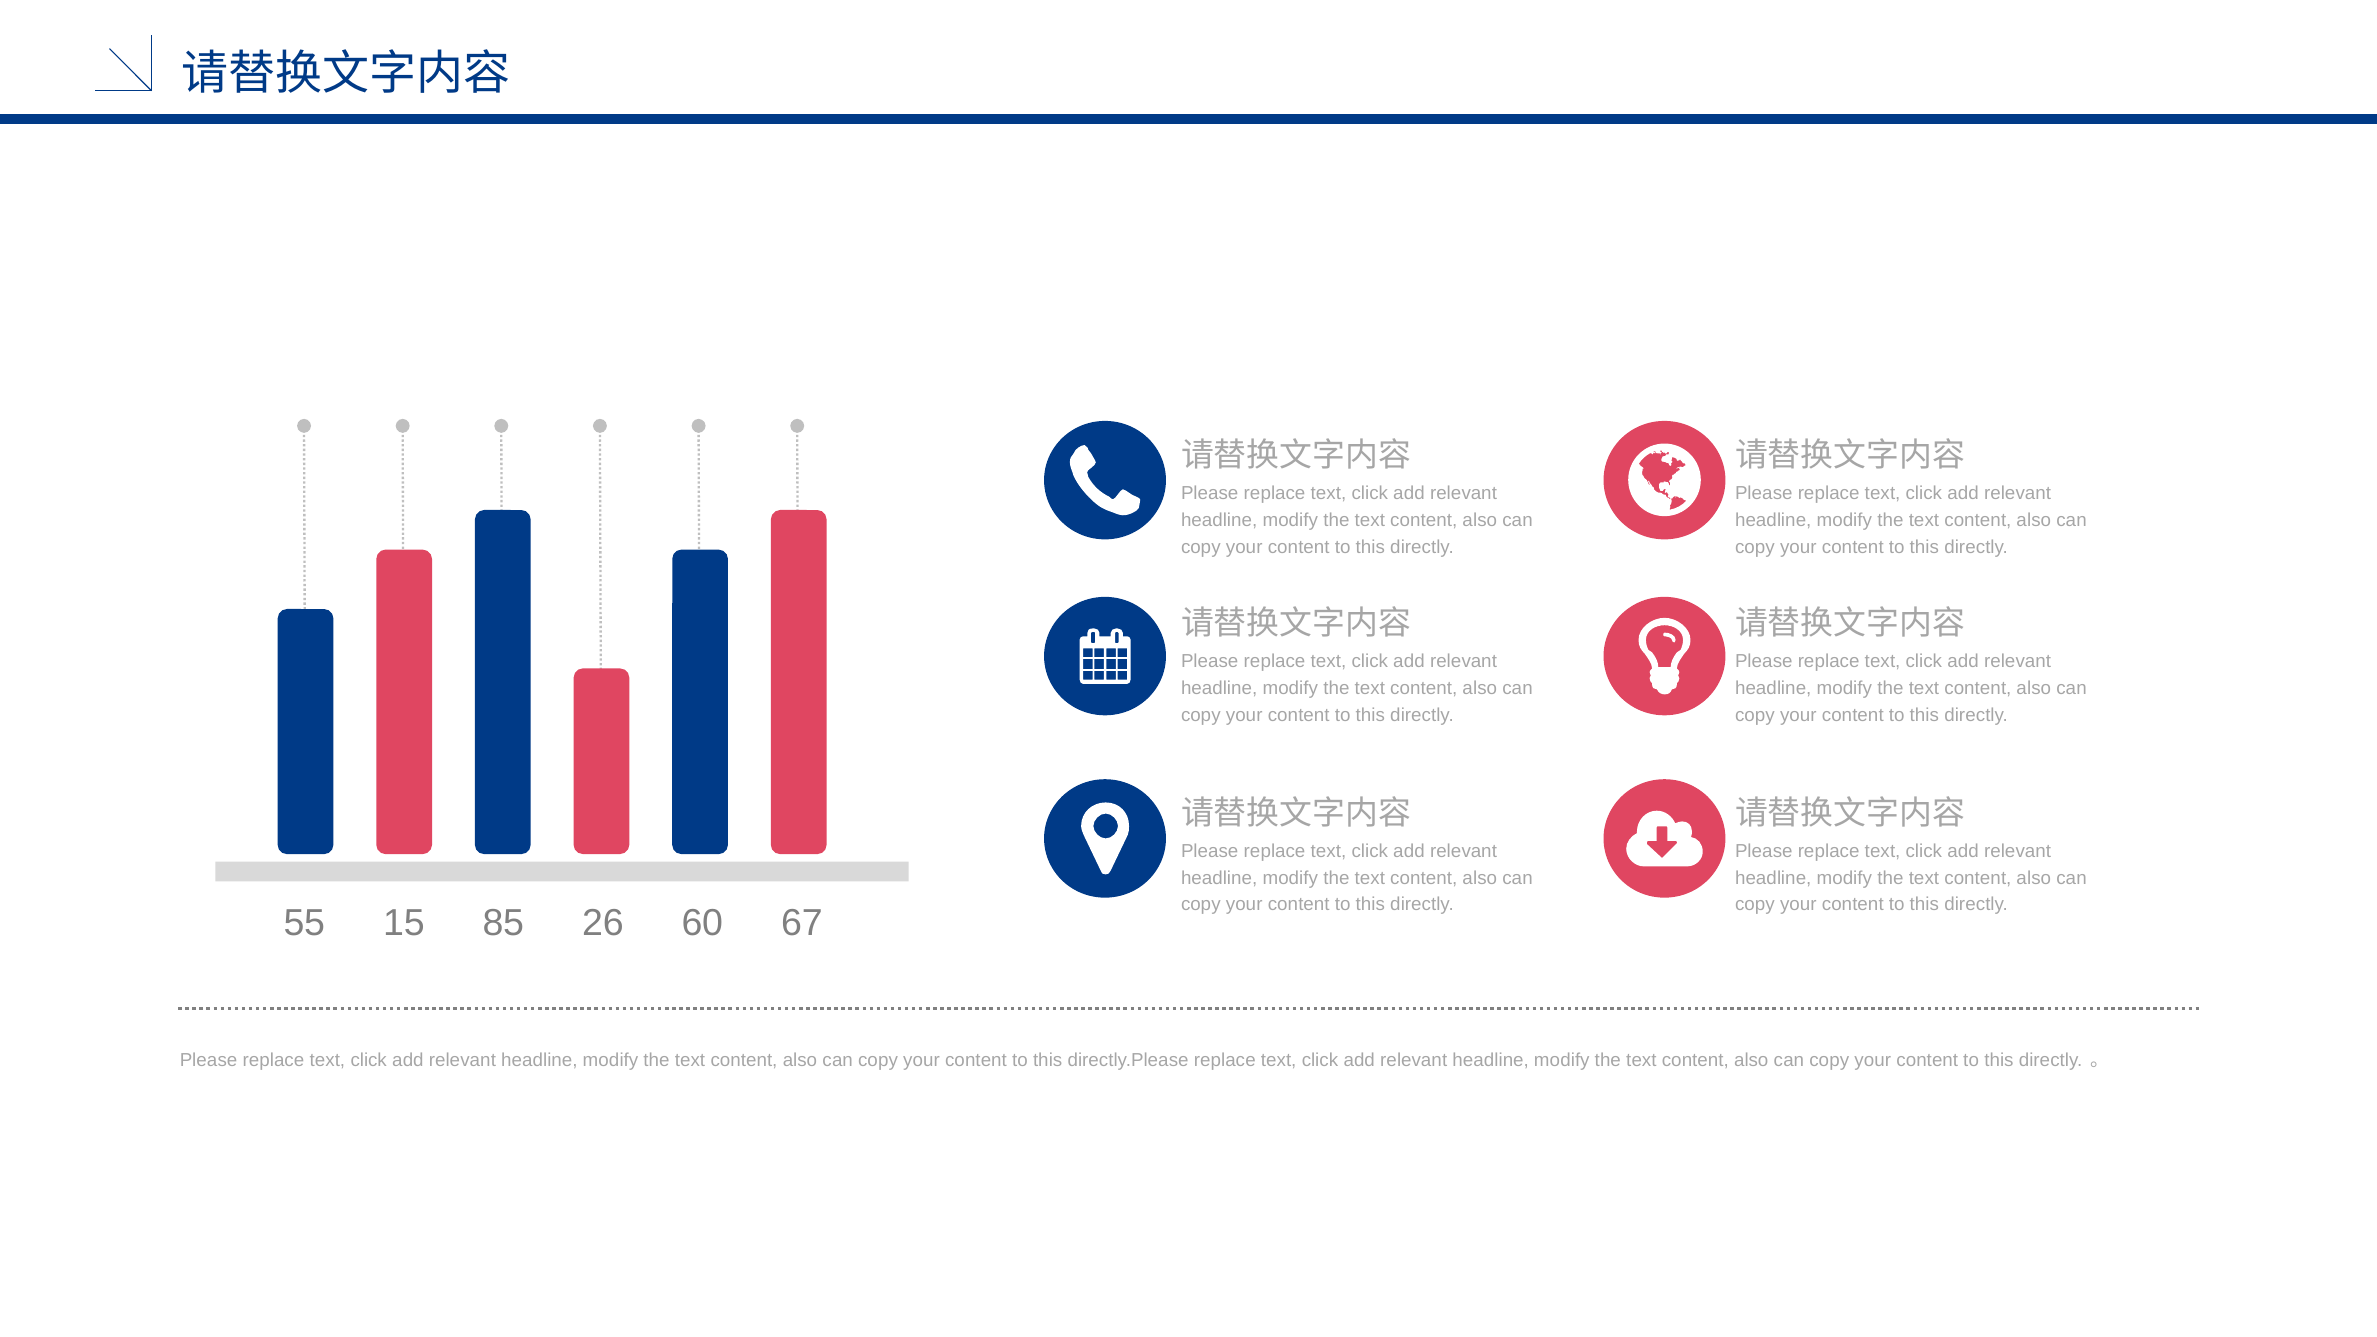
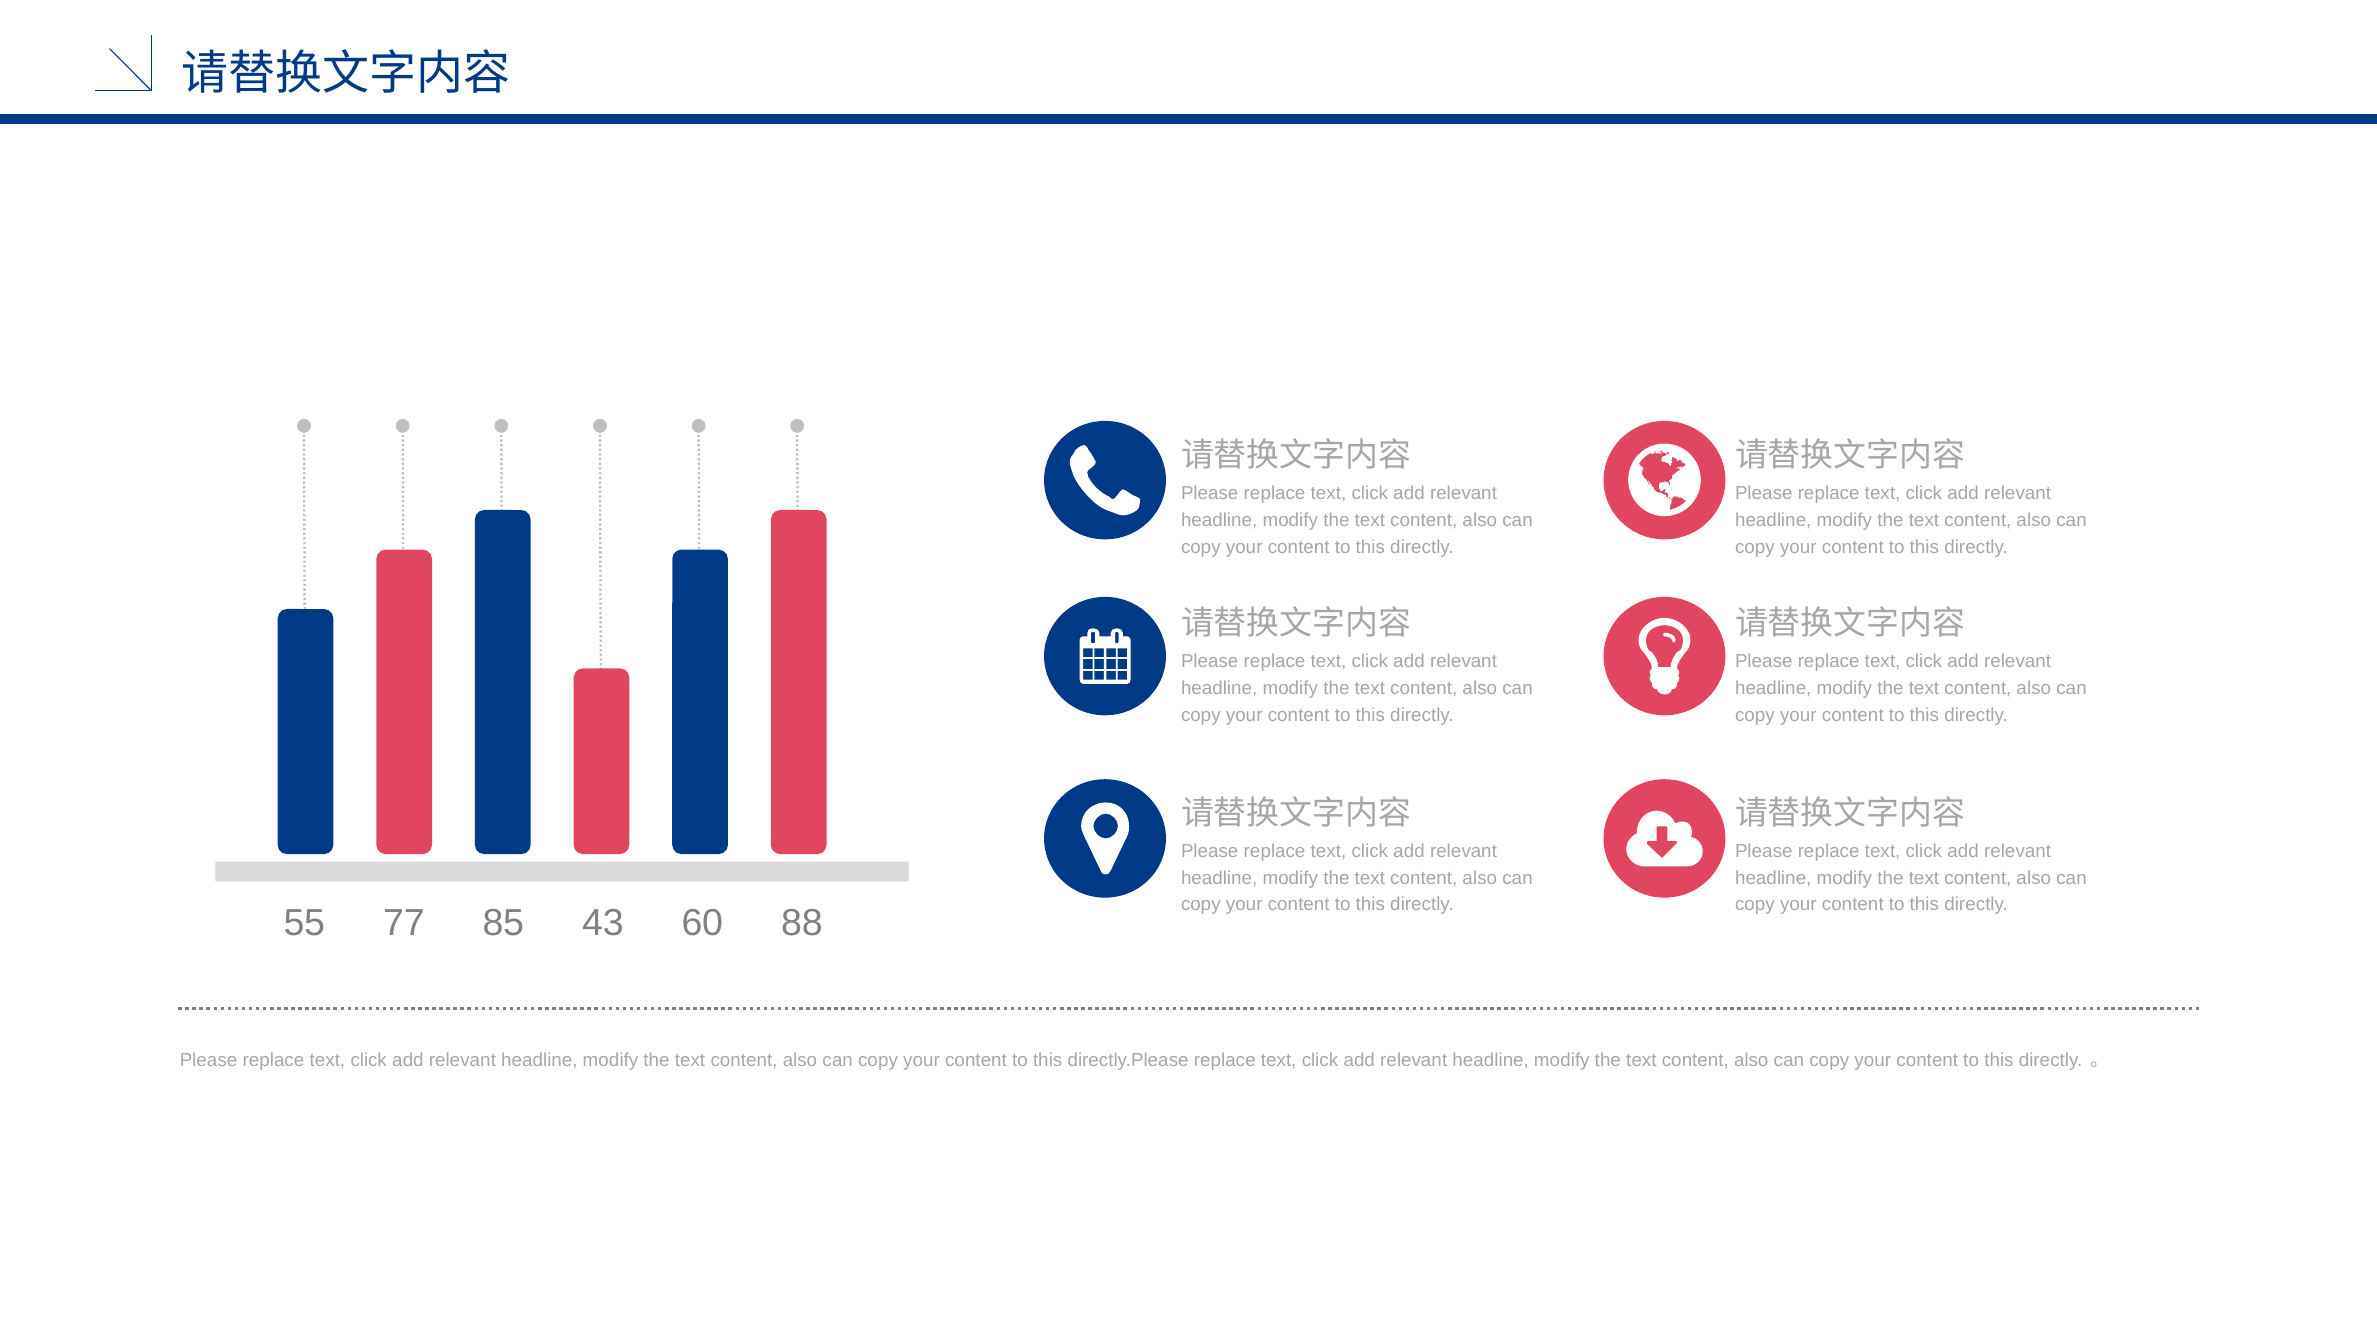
15: 15 -> 77 (404, 923)
26: 26 -> 43 (603, 923)
67: 67 -> 88 (802, 923)
